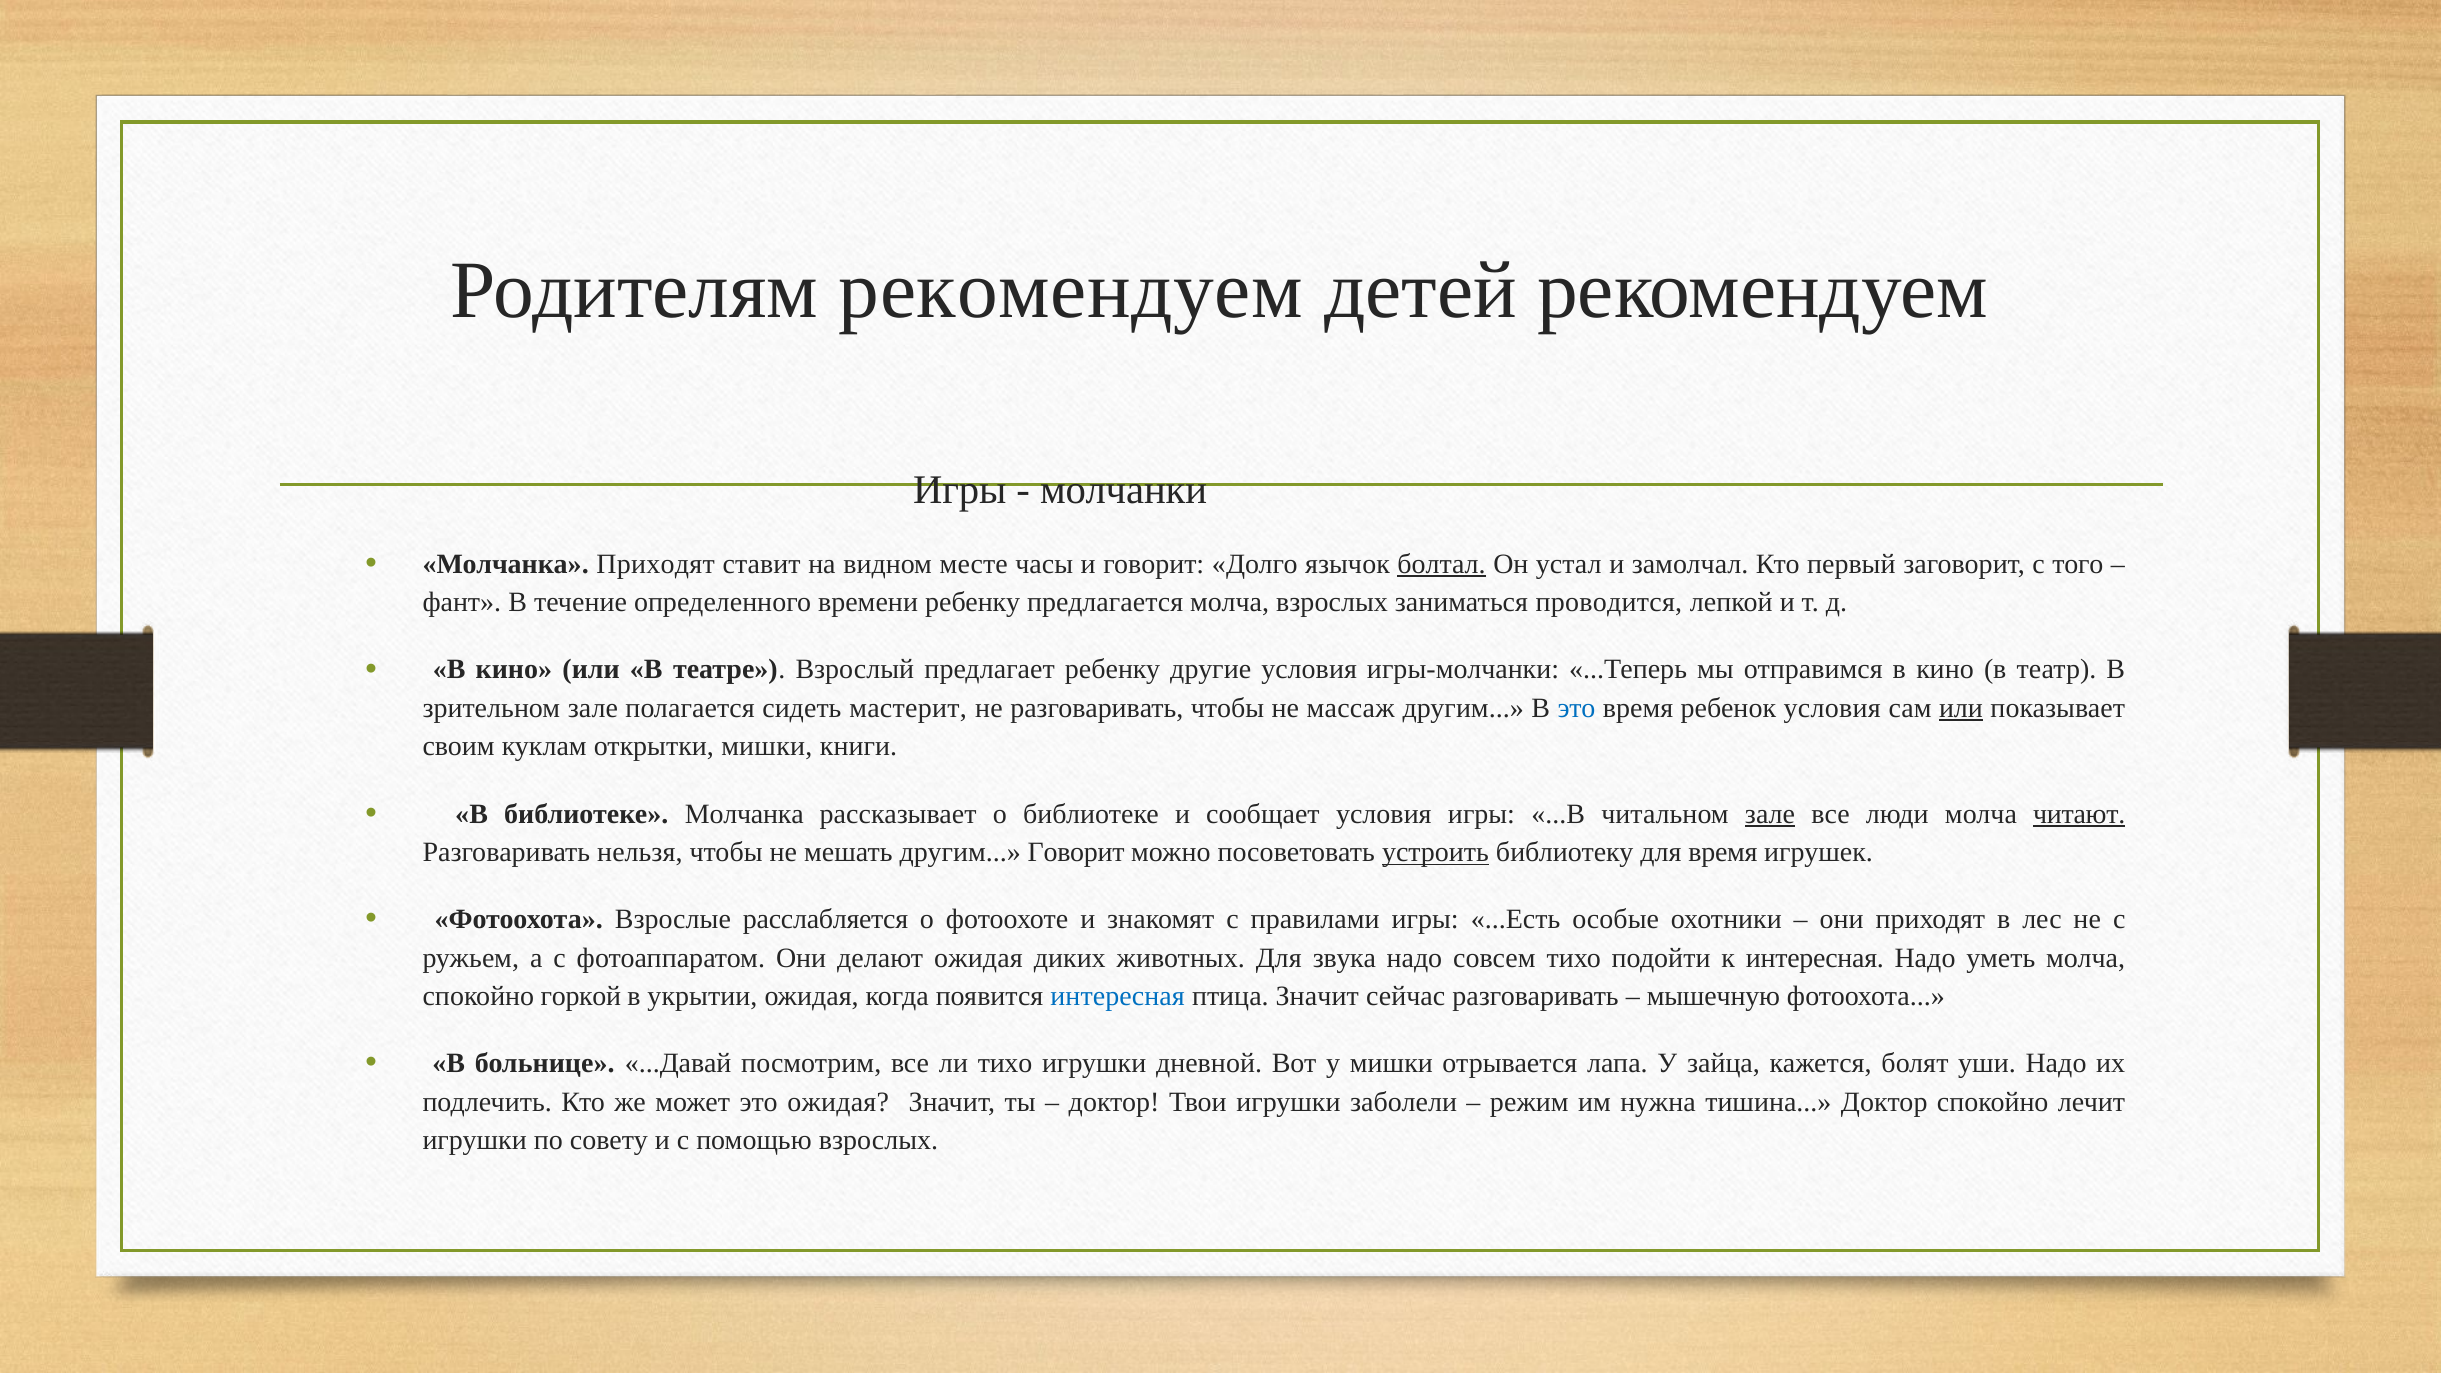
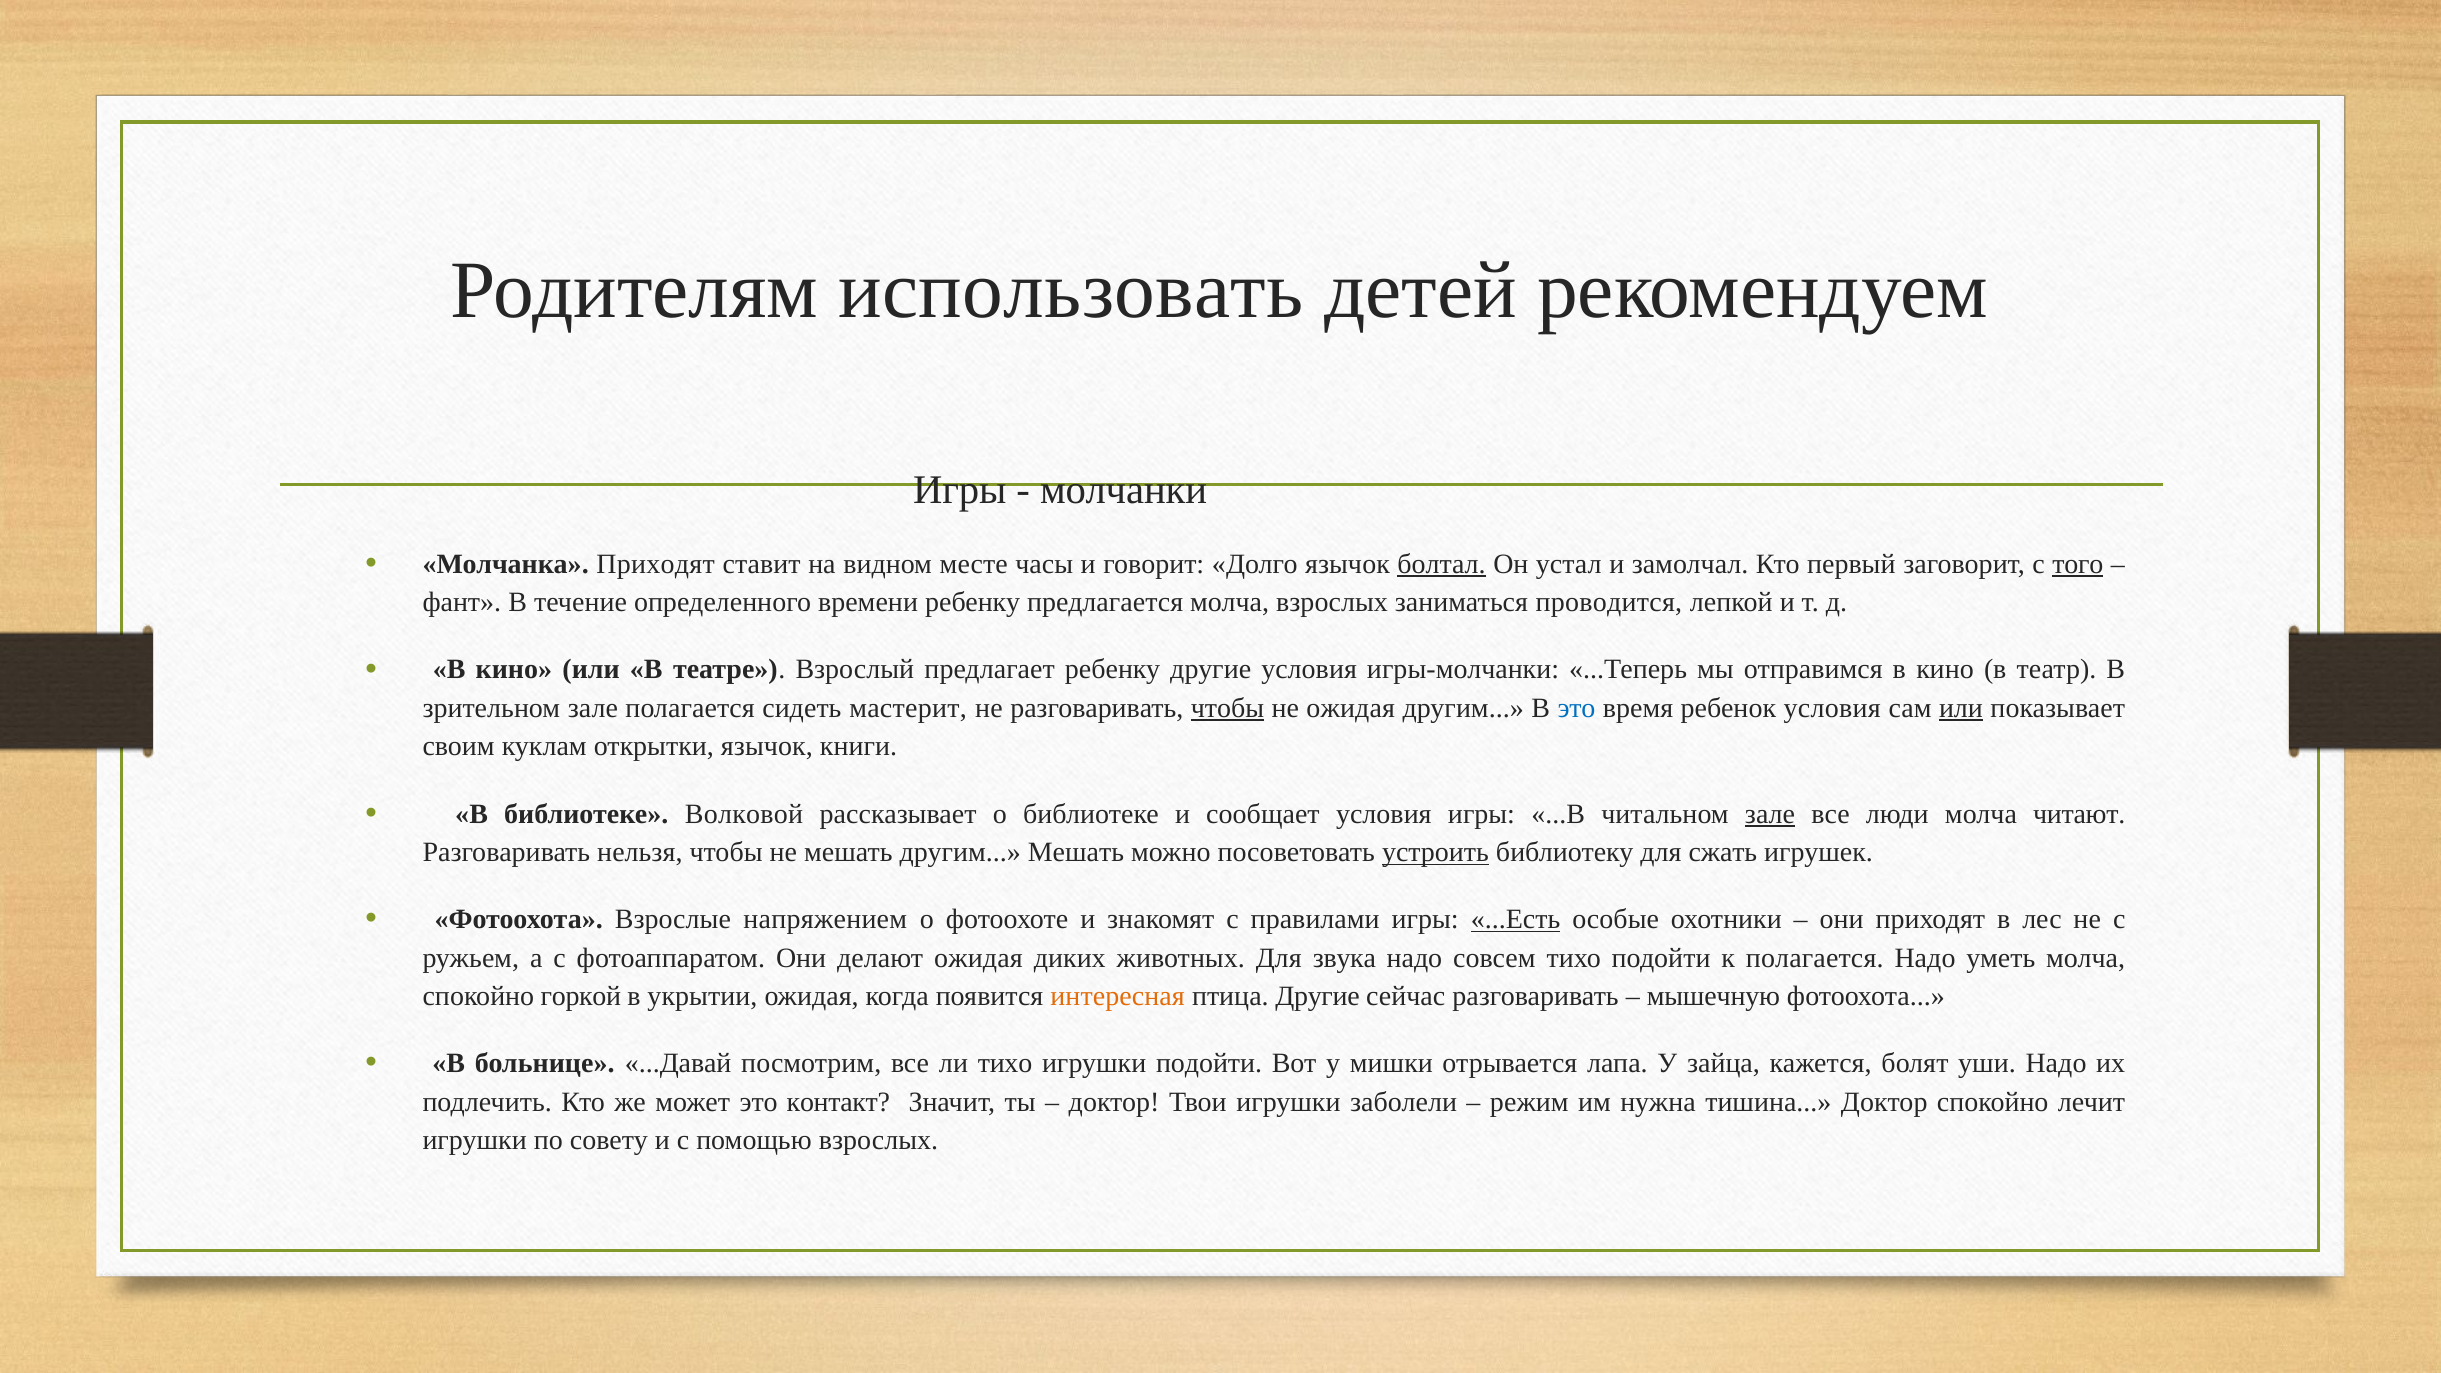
Родителям рекомендуем: рекомендуем -> использовать (1071, 291)
того underline: none -> present (2078, 564)
чтобы underline: none -> present (1227, 708)
не массаж: массаж -> ожидая (1351, 708)
открытки мишки: мишки -> язычок (767, 747)
библиотеке Молчанка: Молчанка -> Волковой (744, 814)
читают underline: present -> none (2079, 814)
другим Говорит: Говорит -> Мешать (1076, 852)
для время: время -> сжать (1723, 852)
расслабляется: расслабляется -> напряжением (825, 919)
...Есть underline: none -> present (1516, 919)
к интересная: интересная -> полагается (1815, 958)
интересная colour: blue -> orange (1118, 997)
птица Значит: Значит -> Другие (1317, 997)
игрушки дневной: дневной -> подойти (1209, 1064)
это ожидая: ожидая -> контакт (838, 1102)
